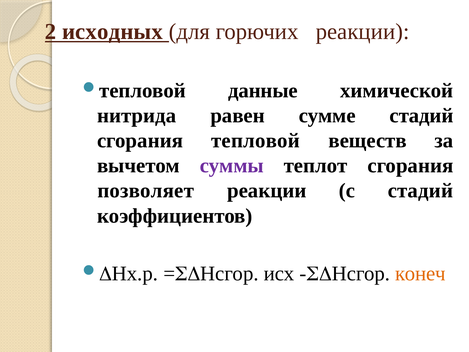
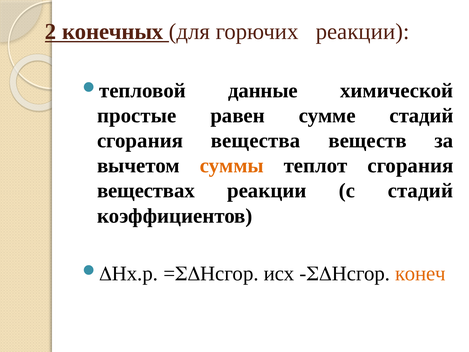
исходных: исходных -> конечных (113, 32)
нитрида: нитрида -> простые (137, 116)
тепловой: тепловой -> вещества (256, 141)
суммы colour: purple -> orange (232, 166)
позволяет: позволяет -> веществах (146, 191)
